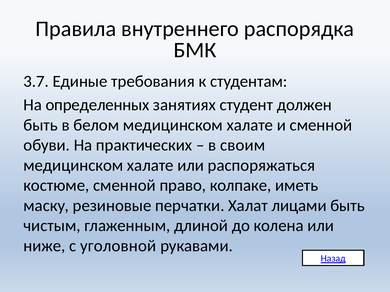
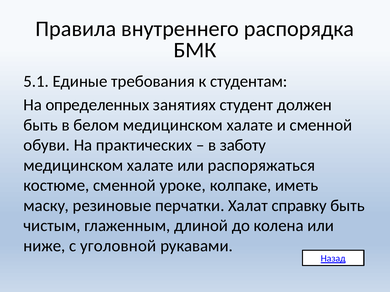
3.7: 3.7 -> 5.1 (36, 81)
своим: своим -> заботу (243, 145)
право: право -> уроке (183, 186)
лицами: лицами -> справку (299, 206)
